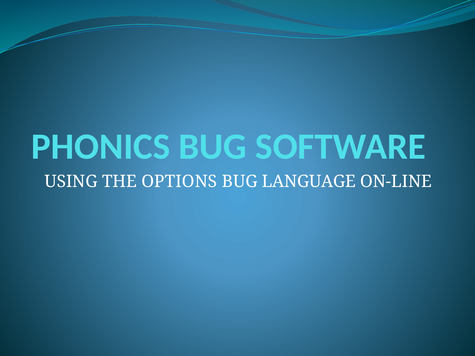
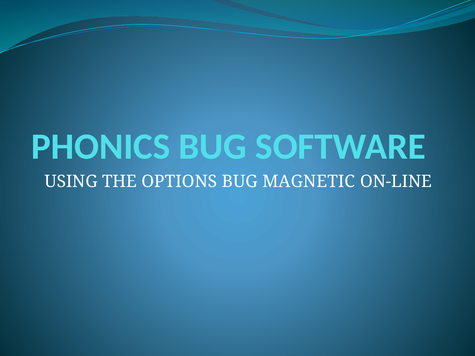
LANGUAGE: LANGUAGE -> MAGNETIC (309, 182)
